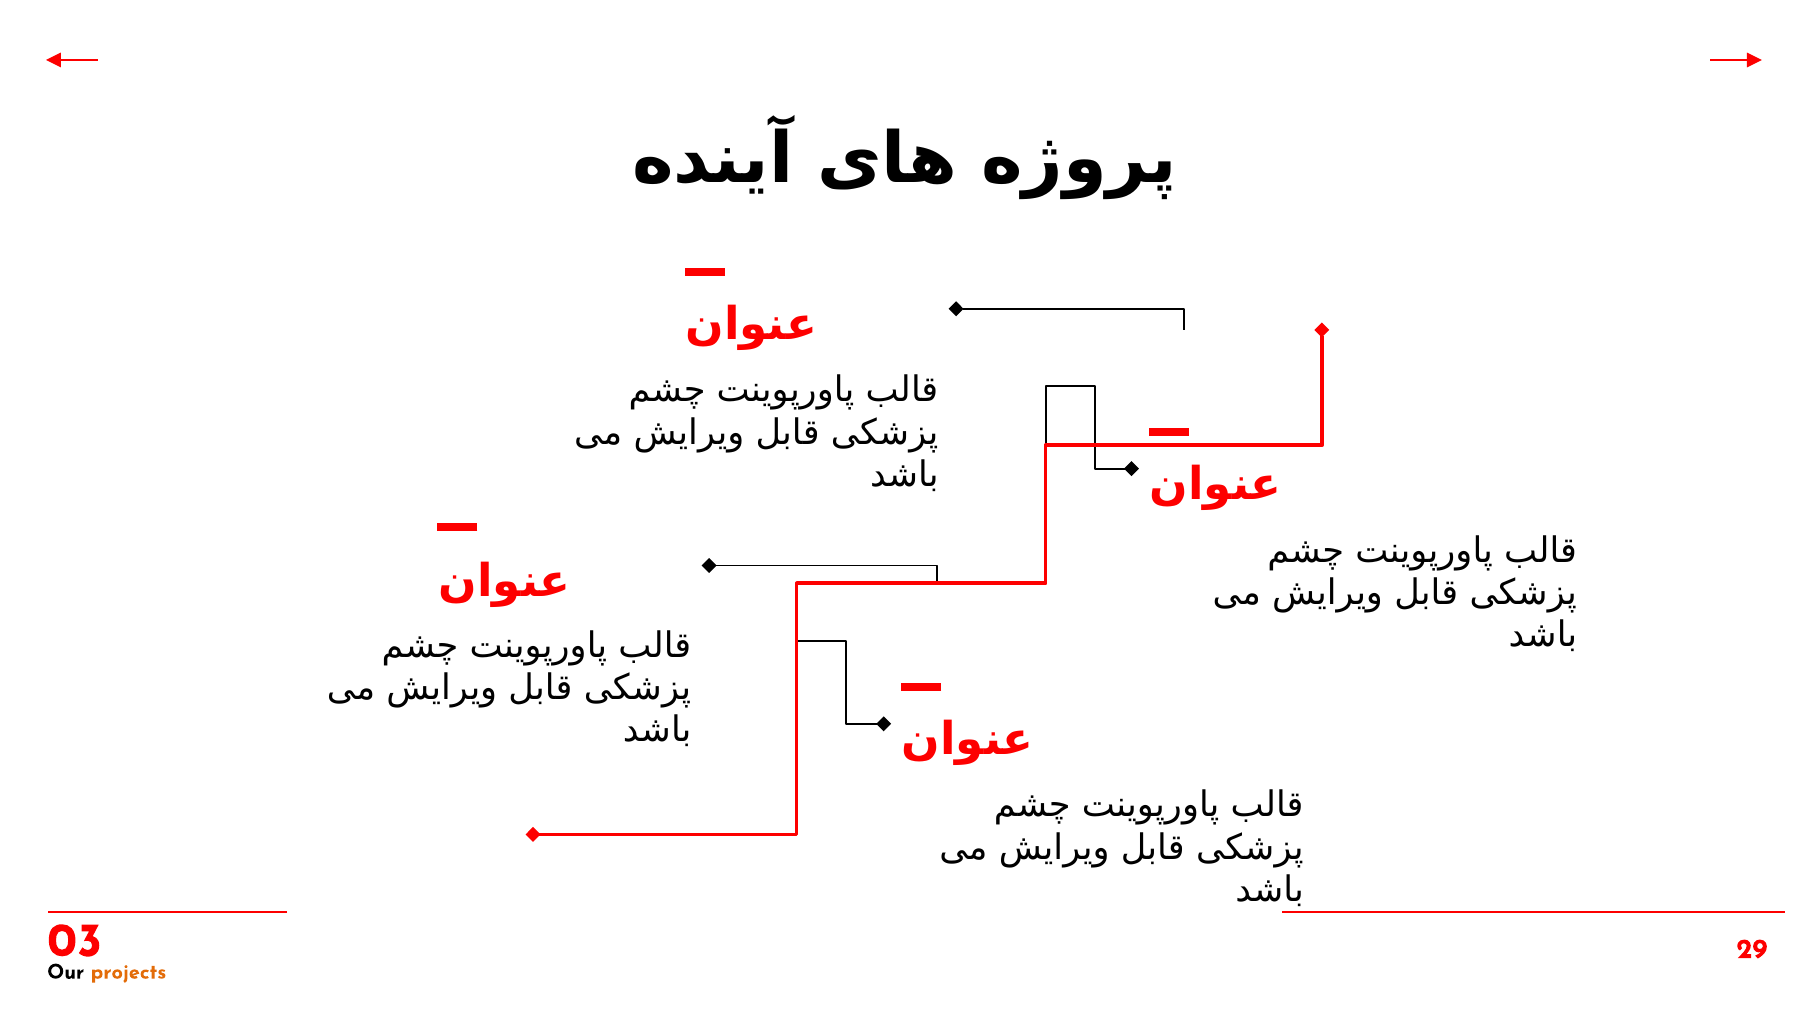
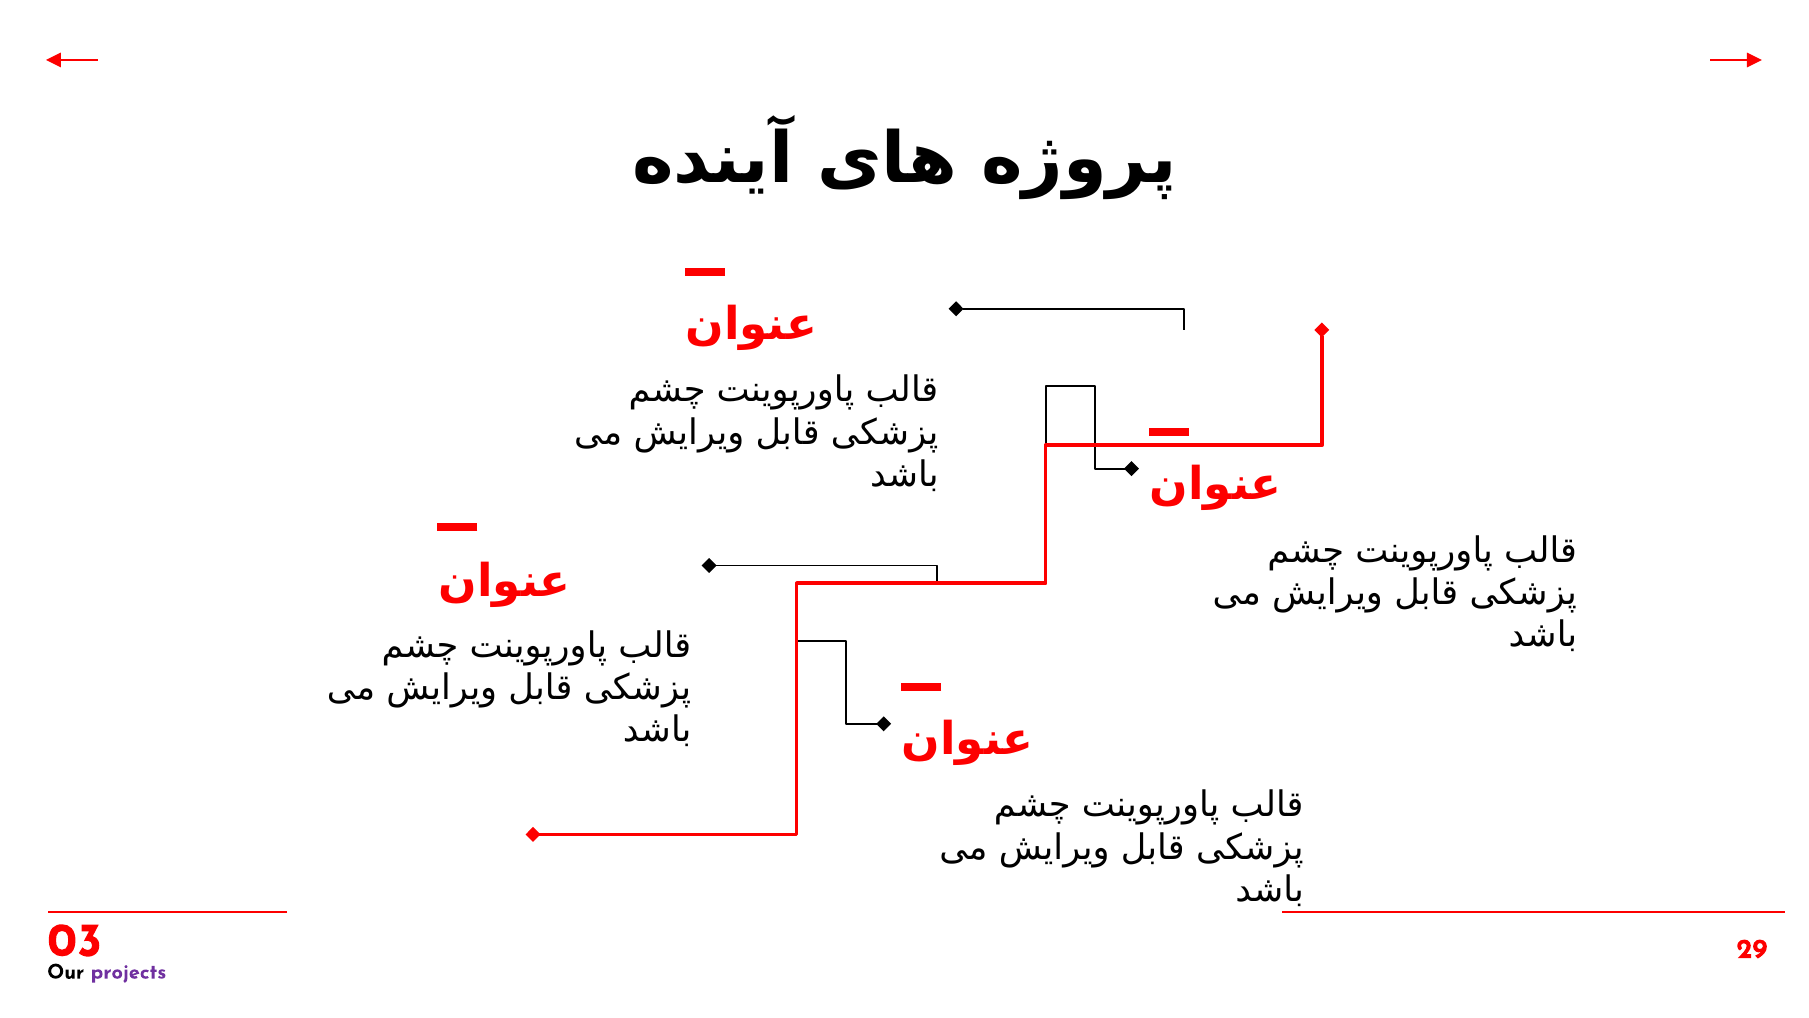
projects colour: orange -> purple (129, 972)
